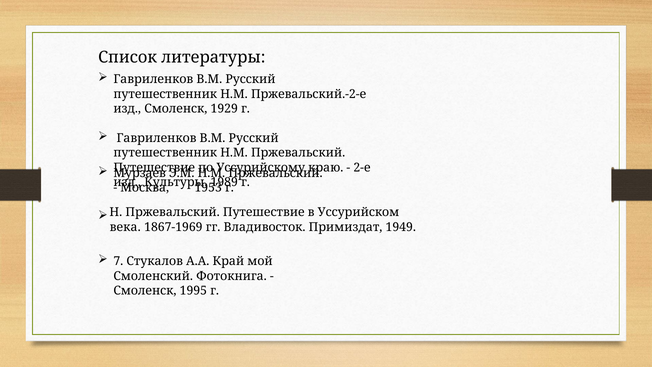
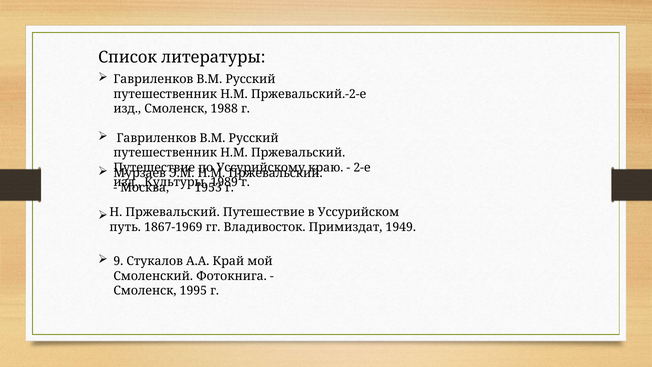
1929: 1929 -> 1988 (224, 109)
века: века -> путь (125, 227)
7: 7 -> 9 (118, 261)
